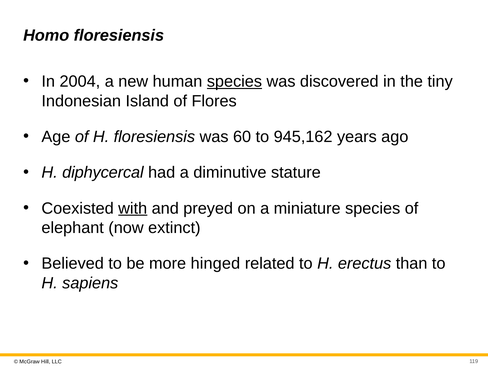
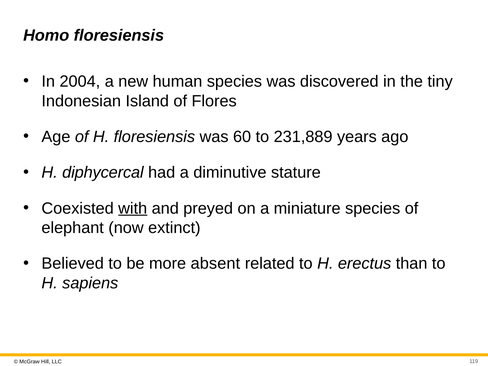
species underline: present -> none (234, 81)
945,162: 945,162 -> 231,889 (303, 137)
hinged: hinged -> absent (215, 264)
